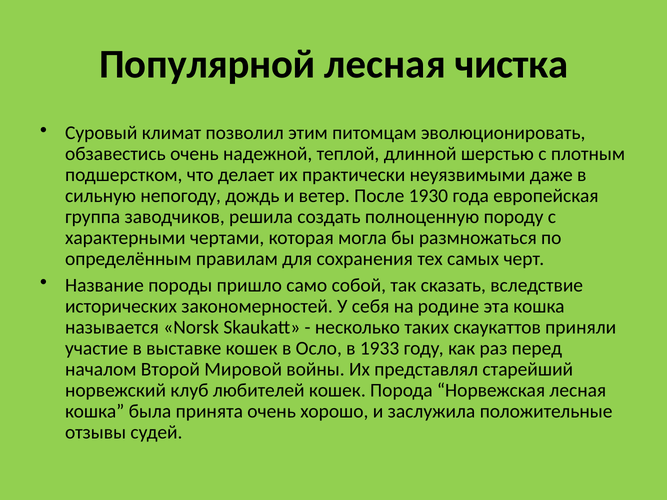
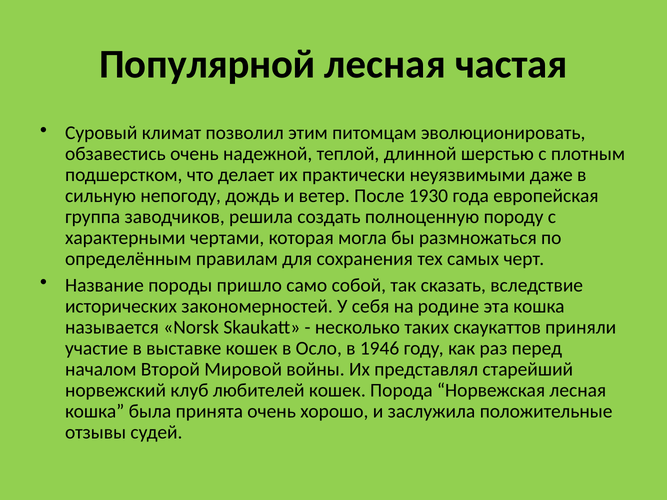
чистка: чистка -> частая (511, 65)
1933: 1933 -> 1946 (380, 349)
